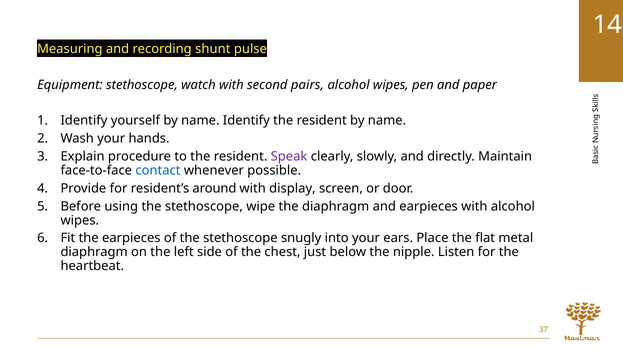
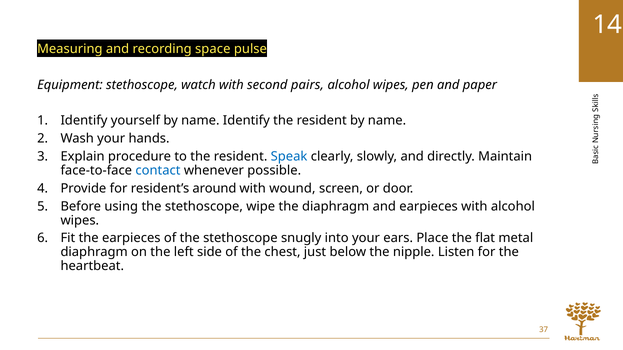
shunt: shunt -> space (213, 49)
Speak colour: purple -> blue (289, 157)
display: display -> wound (292, 189)
